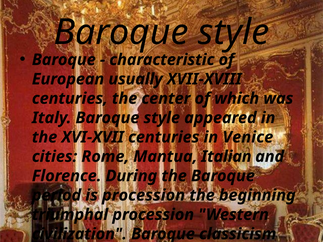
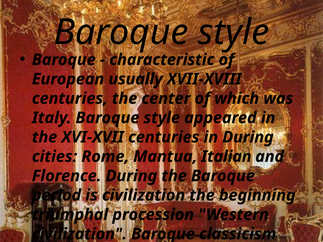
in Venice: Venice -> During (248, 137)
is procession: procession -> civilization (144, 195)
